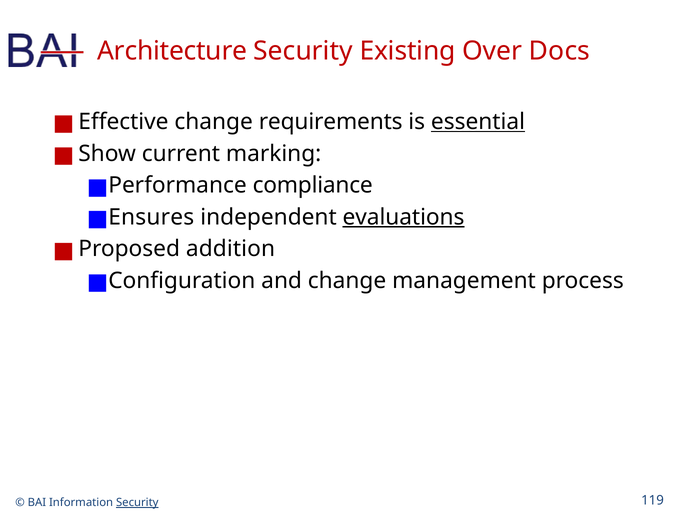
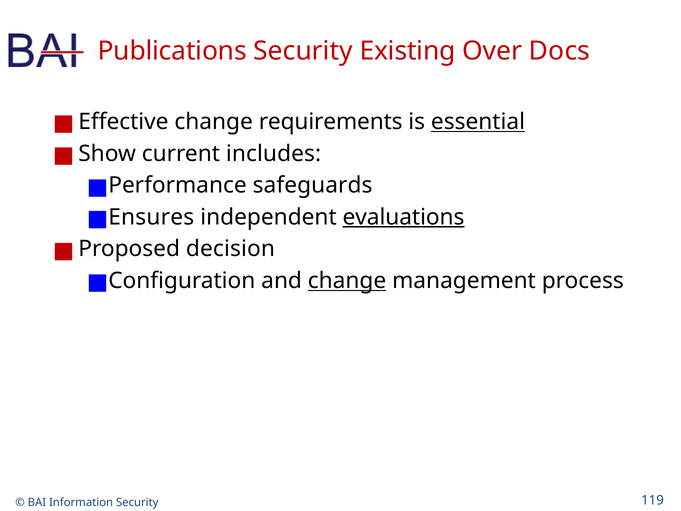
Architecture: Architecture -> Publications (172, 51)
marking: marking -> includes (274, 153)
compliance: compliance -> safeguards (313, 185)
addition: addition -> decision (230, 249)
change underline: none -> present (347, 281)
Security underline: present -> none (137, 502)
